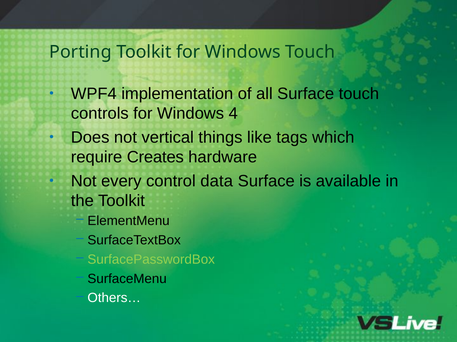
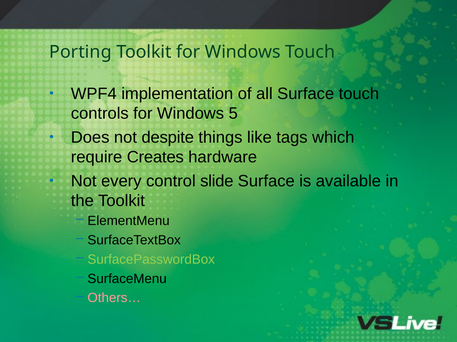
4: 4 -> 5 (233, 114)
vertical: vertical -> despite (168, 138)
data: data -> slide (217, 181)
Others… colour: white -> pink (114, 299)
